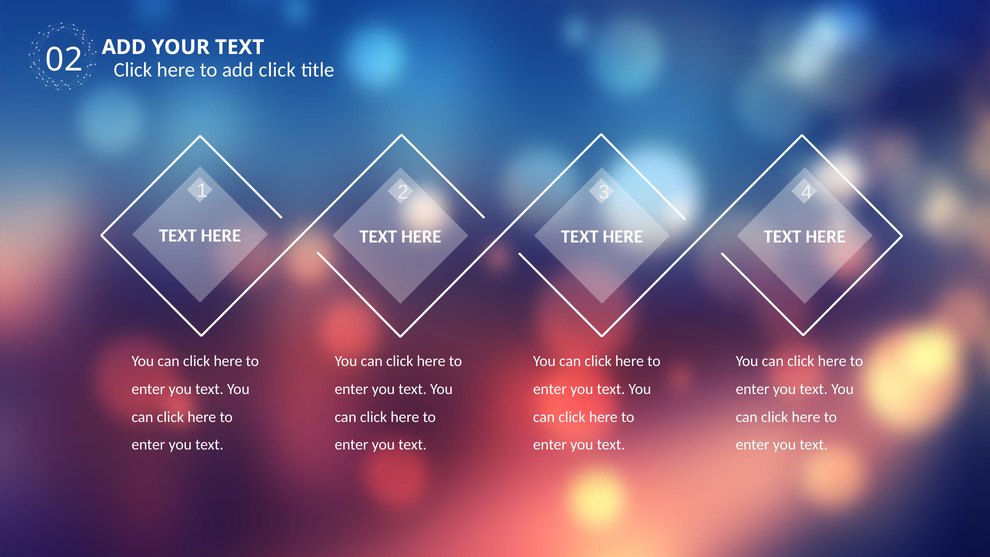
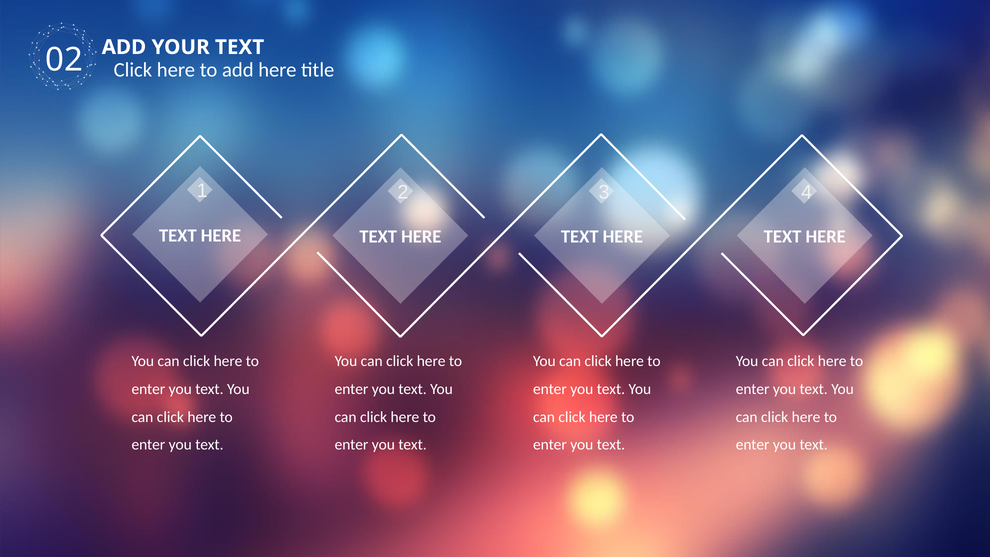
add click: click -> here (277, 70)
